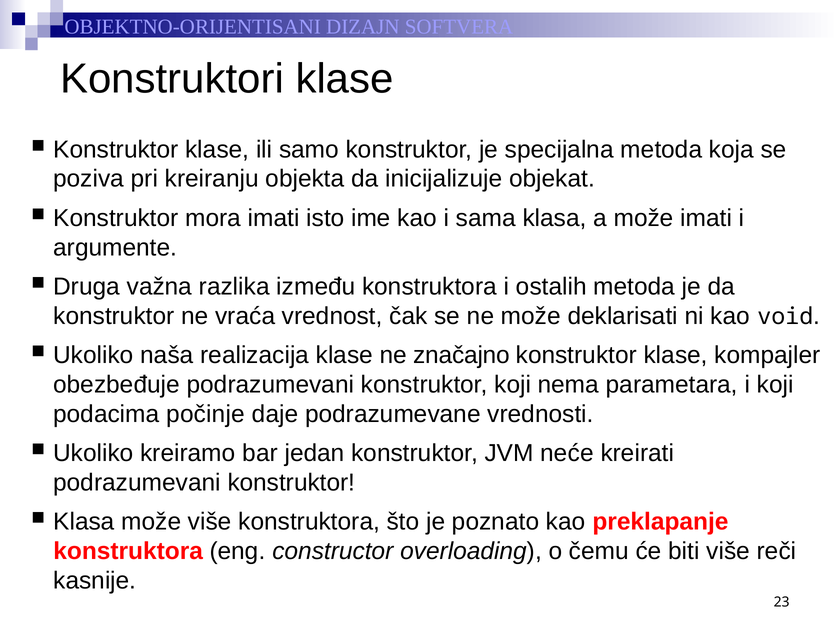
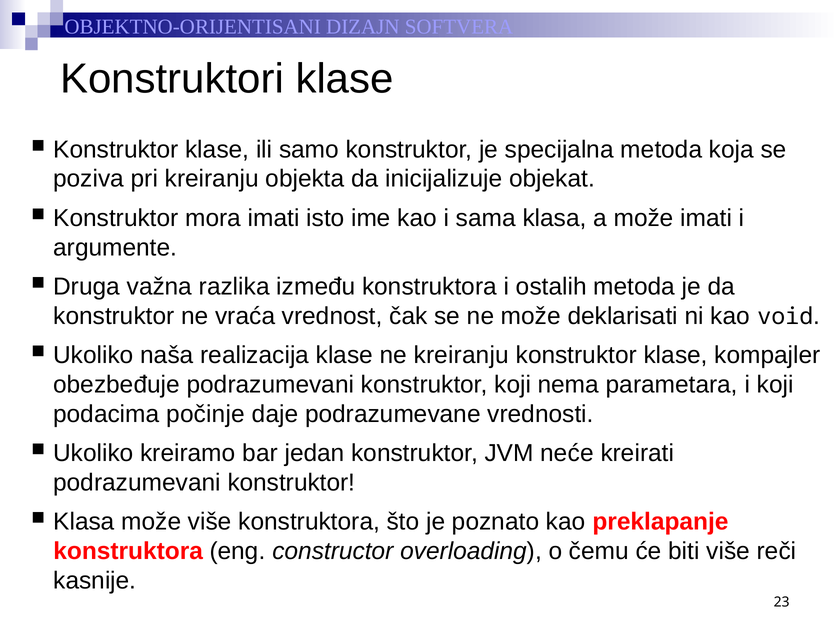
ne značajno: značajno -> kreiranju (461, 355)
